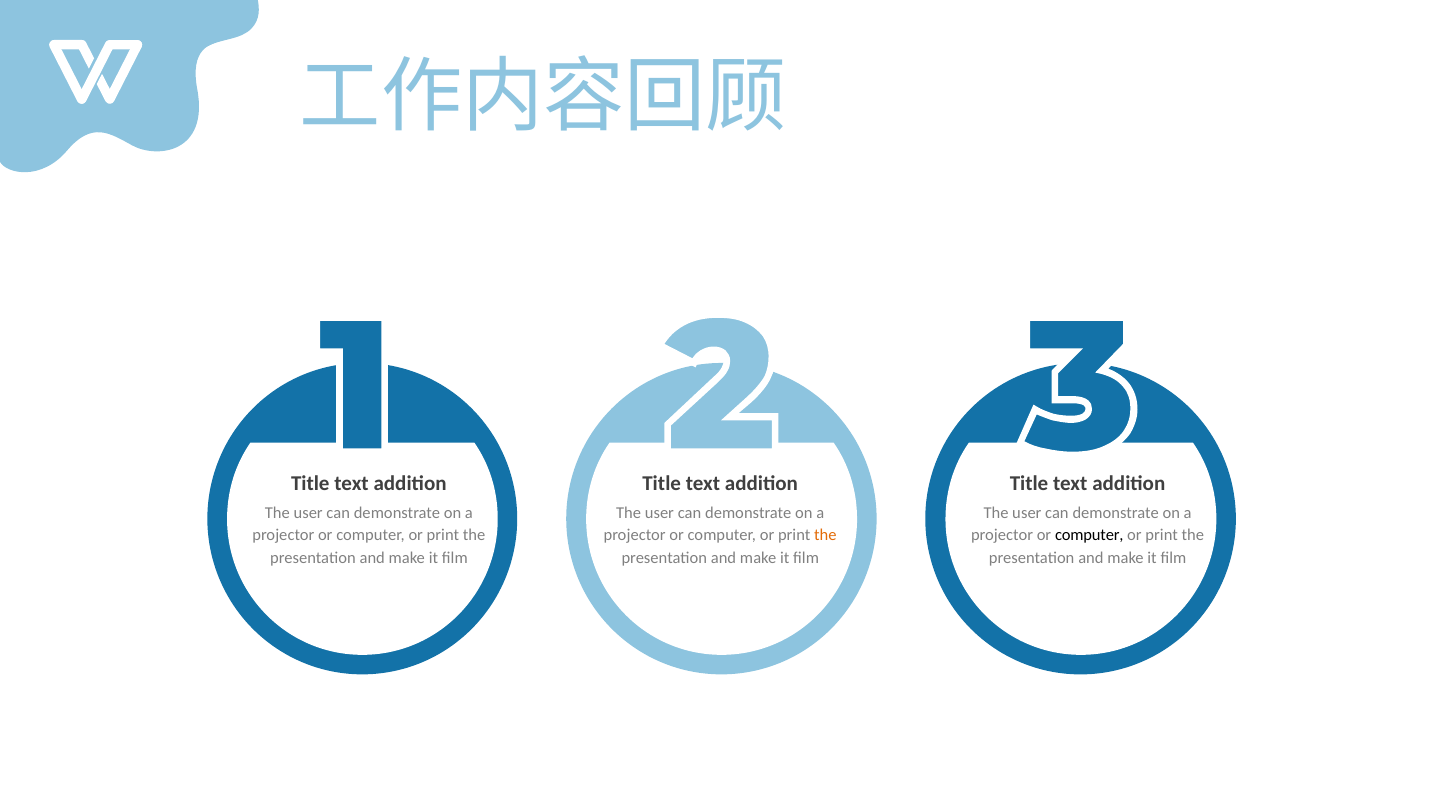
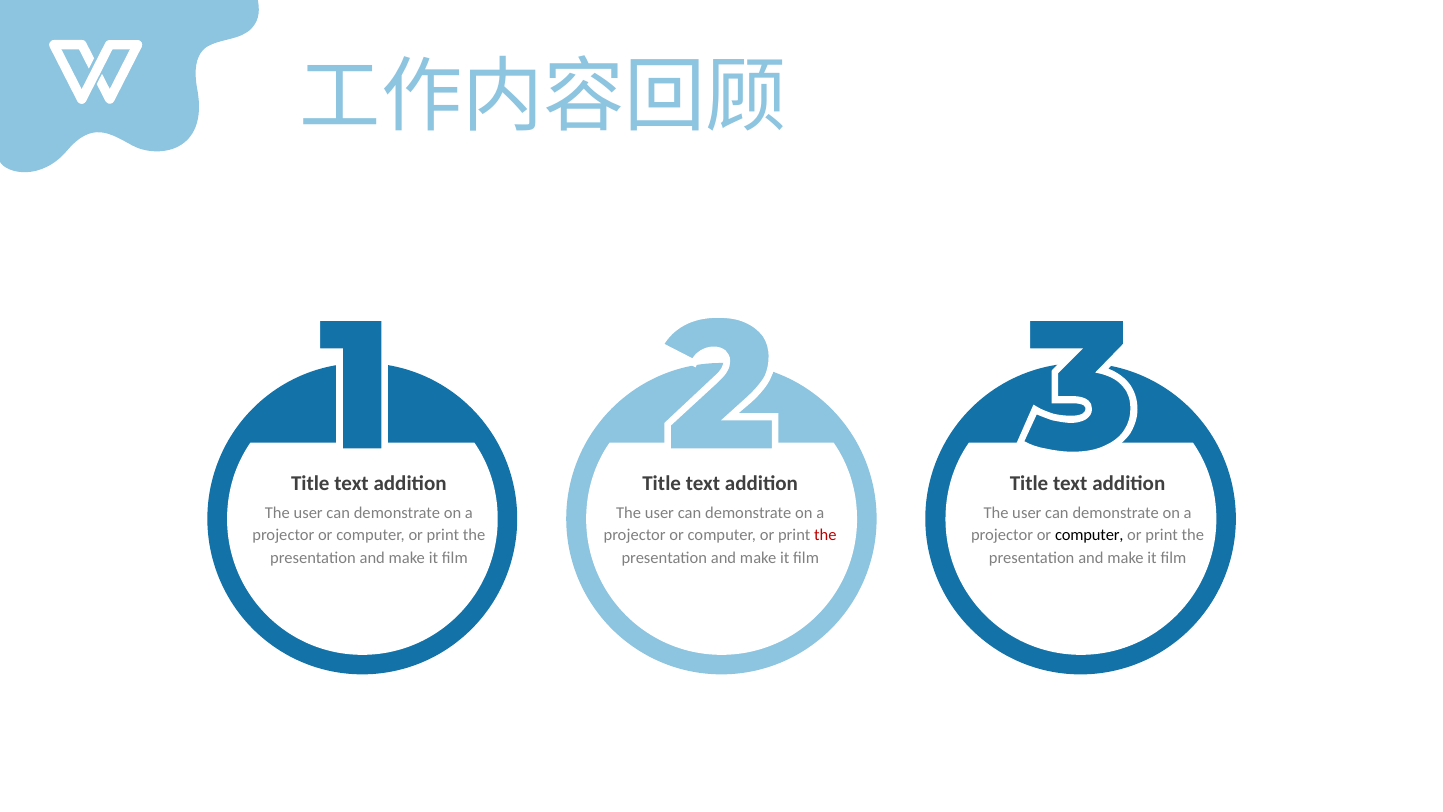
the colour: orange -> red (825, 535)
